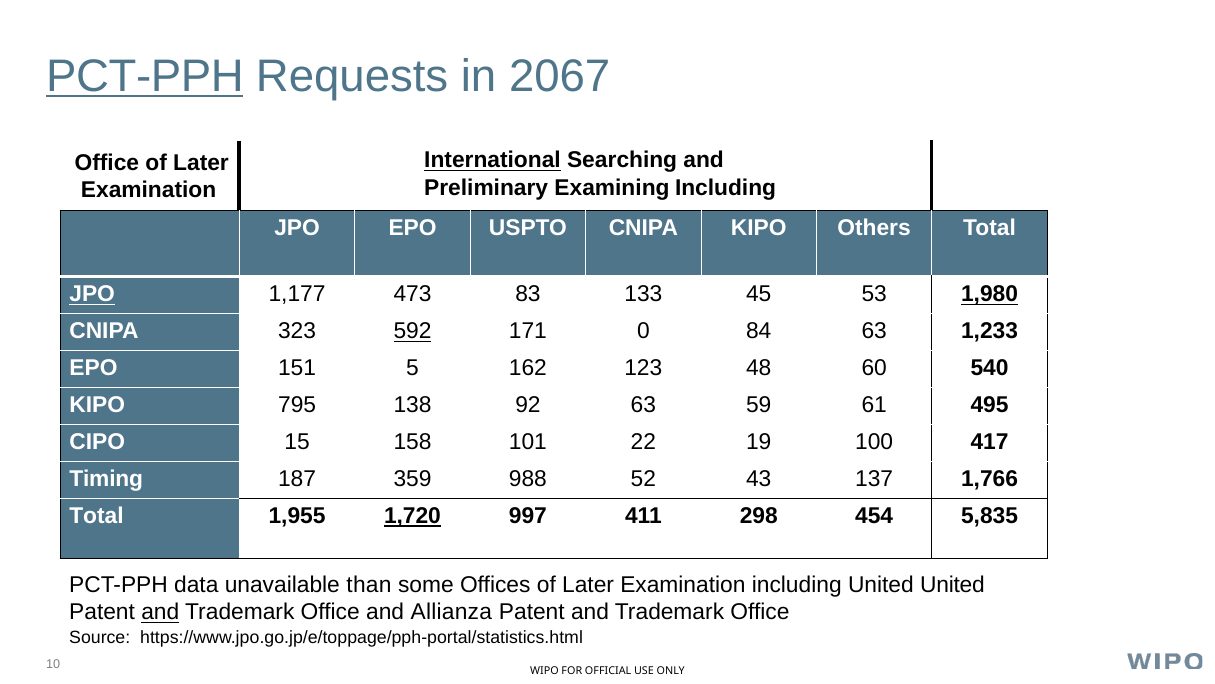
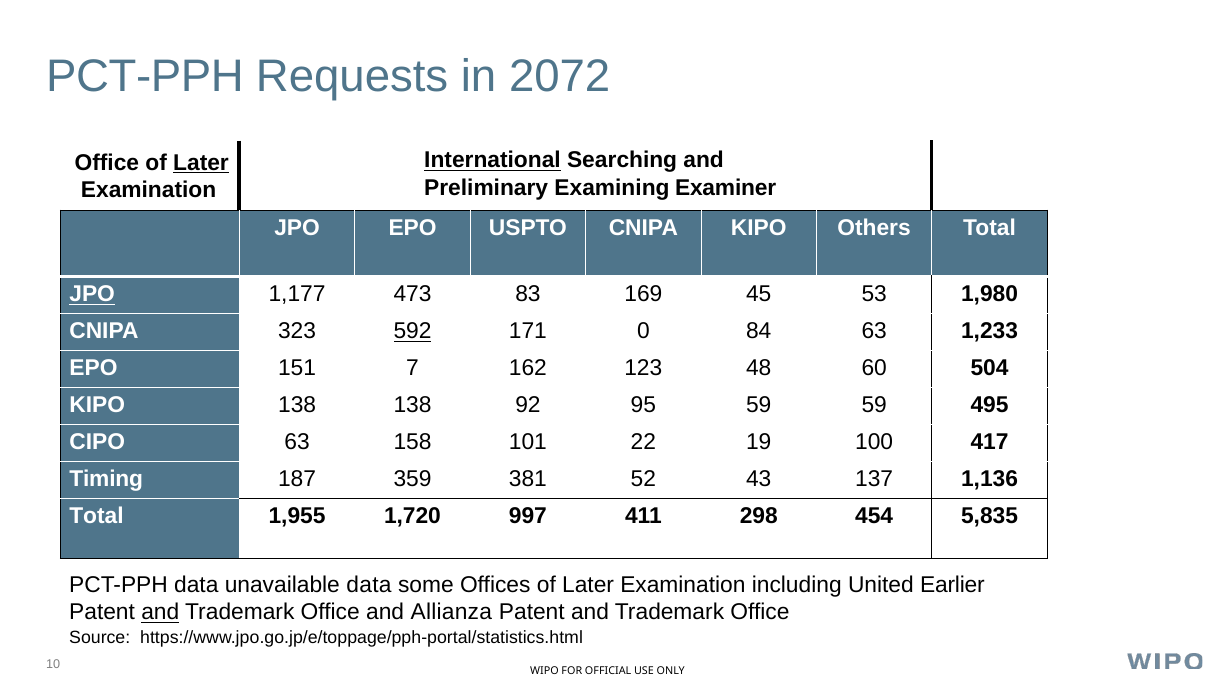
PCT-PPH underline: present -> none (145, 76)
2067: 2067 -> 2072 (560, 76)
Later underline: none -> present (201, 162)
Examining Including: Including -> Examiner (726, 188)
133: 133 -> 169 (643, 294)
1,980 underline: present -> none (990, 294)
5: 5 -> 7 (413, 368)
540: 540 -> 504 (990, 368)
KIPO 795: 795 -> 138 (297, 405)
92 63: 63 -> 95 (643, 405)
59 61: 61 -> 59 (874, 405)
CIPO 15: 15 -> 63 (297, 442)
988: 988 -> 381 (528, 479)
1,766: 1,766 -> 1,136 (990, 479)
1,720 underline: present -> none (412, 516)
unavailable than: than -> data (369, 585)
United United: United -> Earlier (952, 585)
